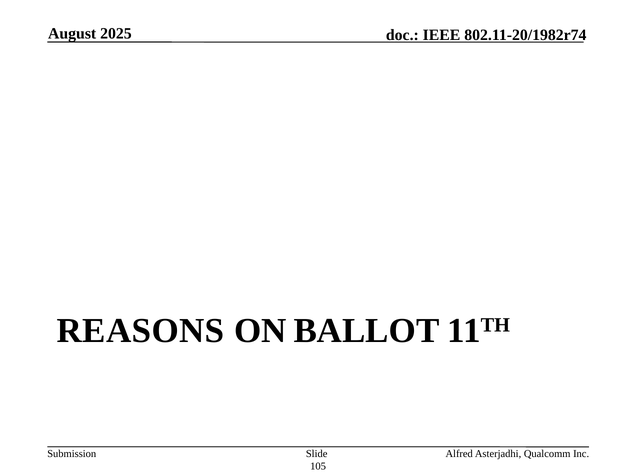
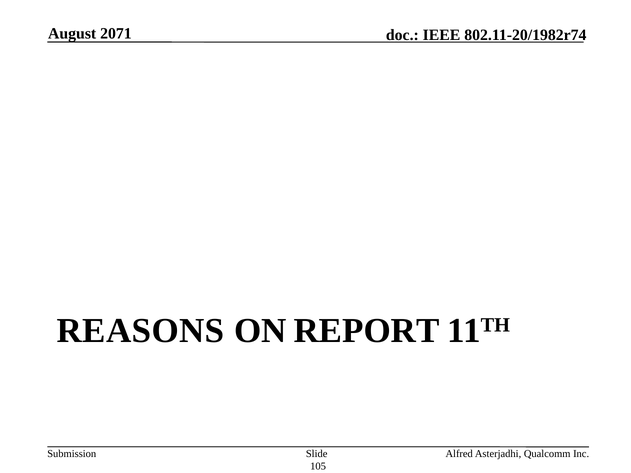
2025: 2025 -> 2071 (116, 33)
BALLOT: BALLOT -> REPORT (366, 331)
